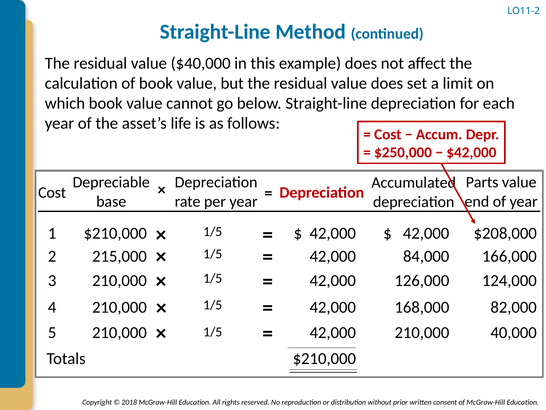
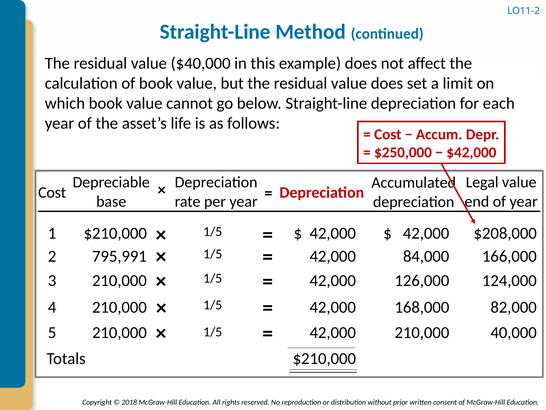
Parts: Parts -> Legal (482, 182)
215,000: 215,000 -> 795,991 (119, 256)
